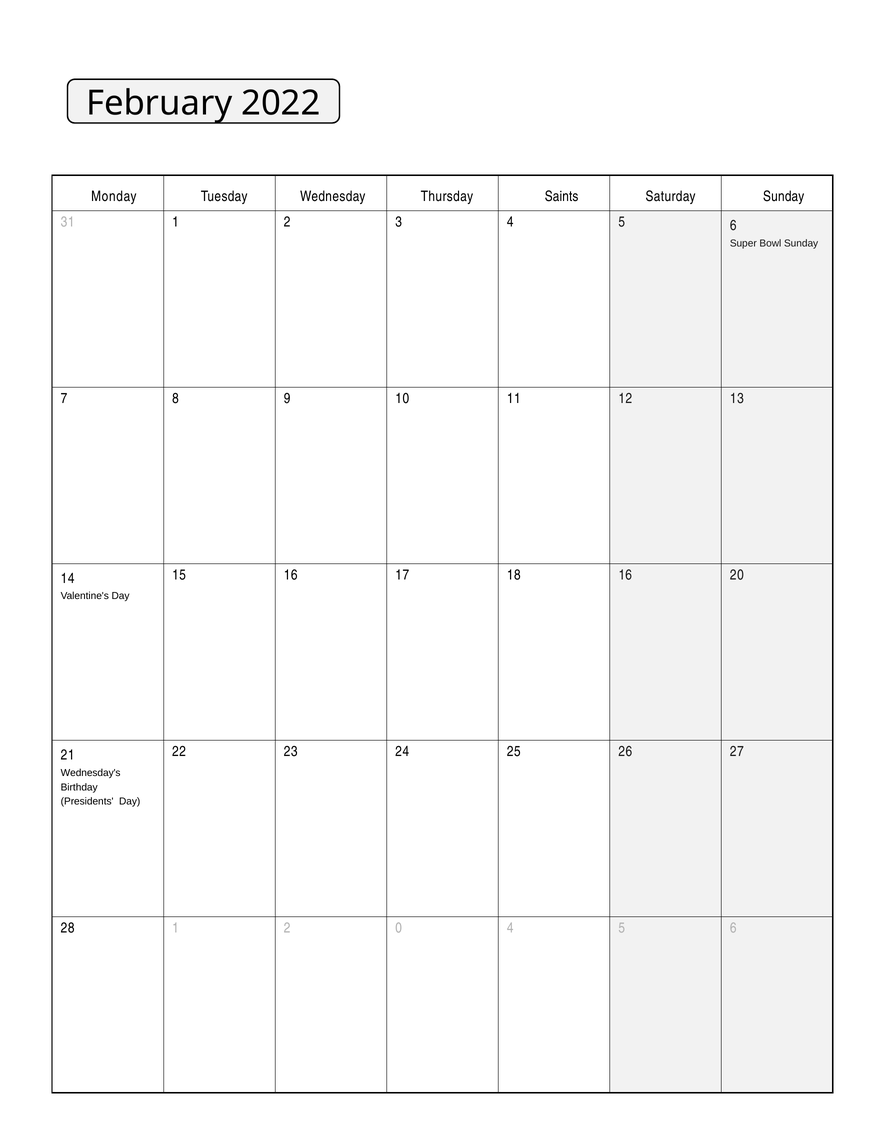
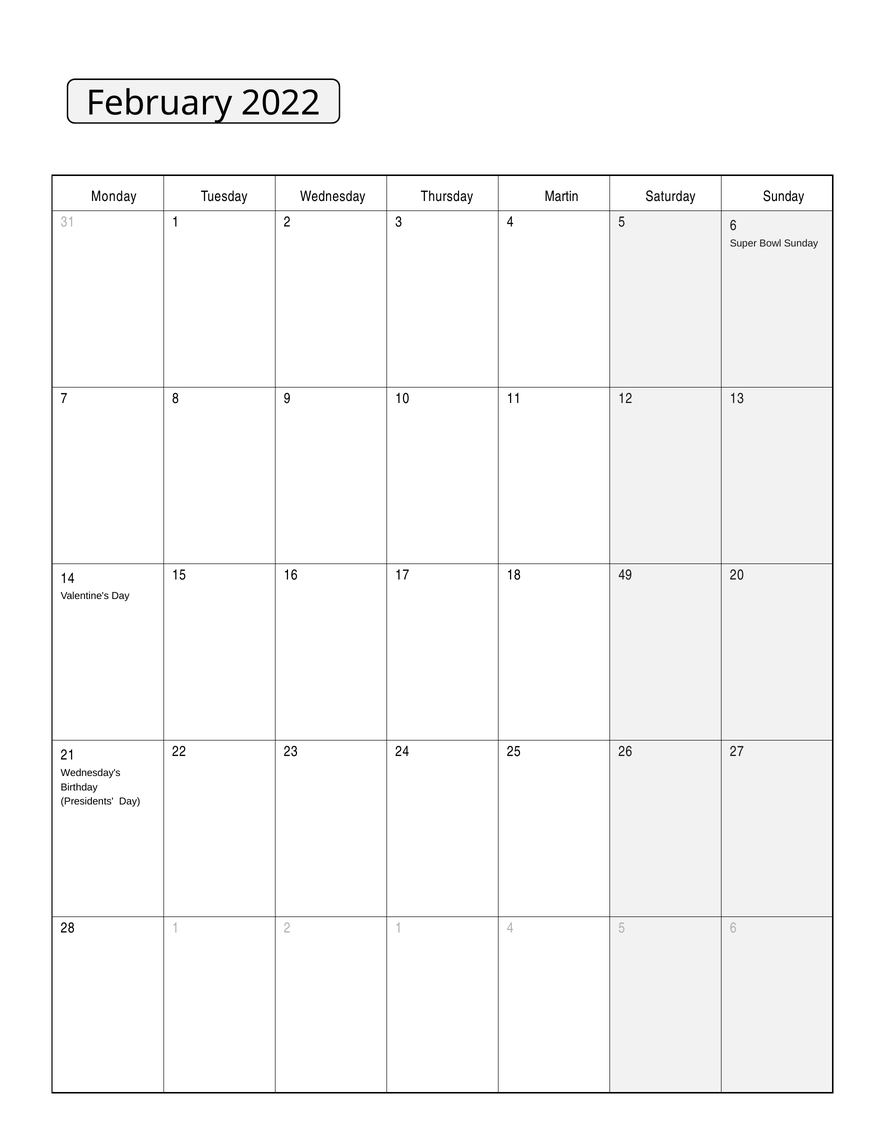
Saints: Saints -> Martin (562, 196)
18 16: 16 -> 49 (625, 575)
2 0: 0 -> 1 (399, 928)
